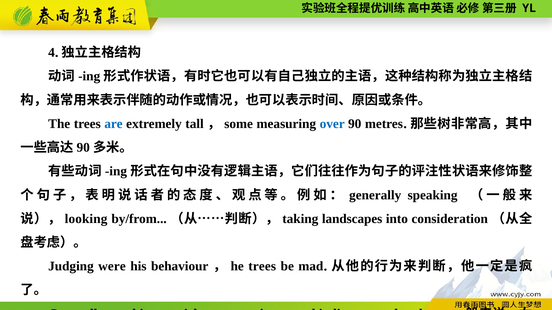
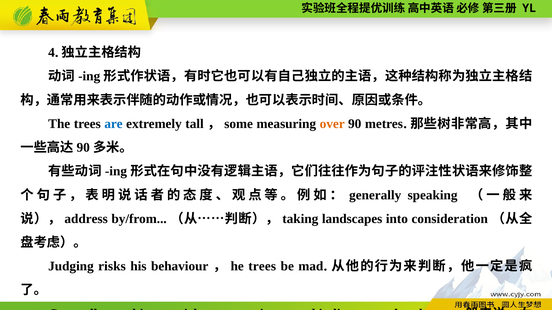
over colour: blue -> orange (332, 124)
looking: looking -> address (86, 219)
were: were -> risks (112, 267)
